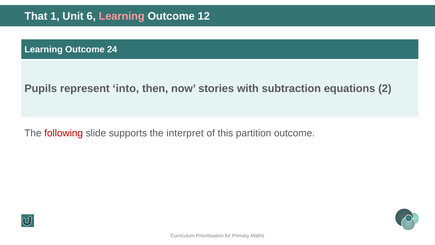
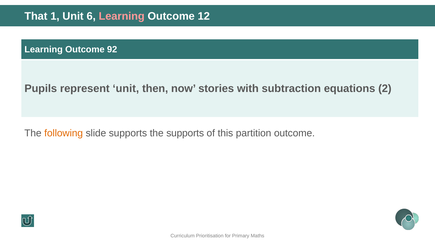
24: 24 -> 92 (112, 50)
represent into: into -> unit (126, 88)
following colour: red -> orange (64, 133)
the interpret: interpret -> supports (185, 133)
